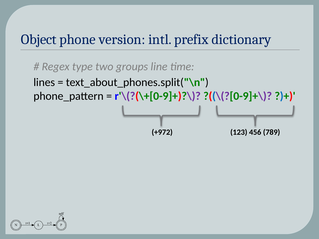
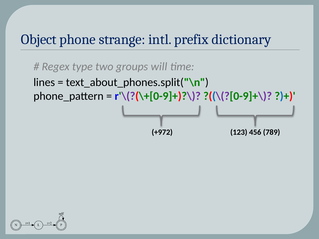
version: version -> strange (122, 40)
line: line -> will (159, 67)
